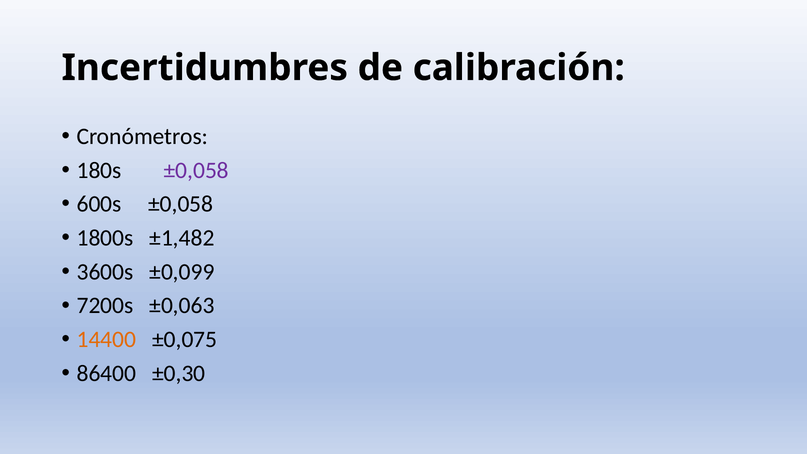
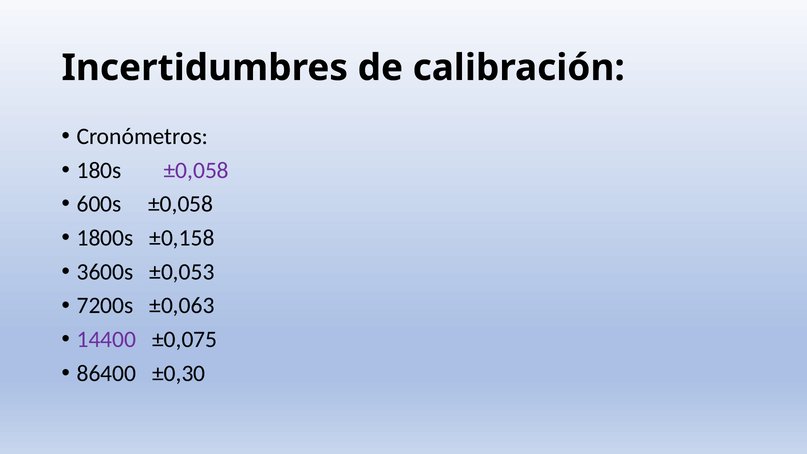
±1,482: ±1,482 -> ±0,158 (182, 238)
±0,099: ±0,099 -> ±0,053 (182, 272)
14400 colour: orange -> purple (106, 339)
